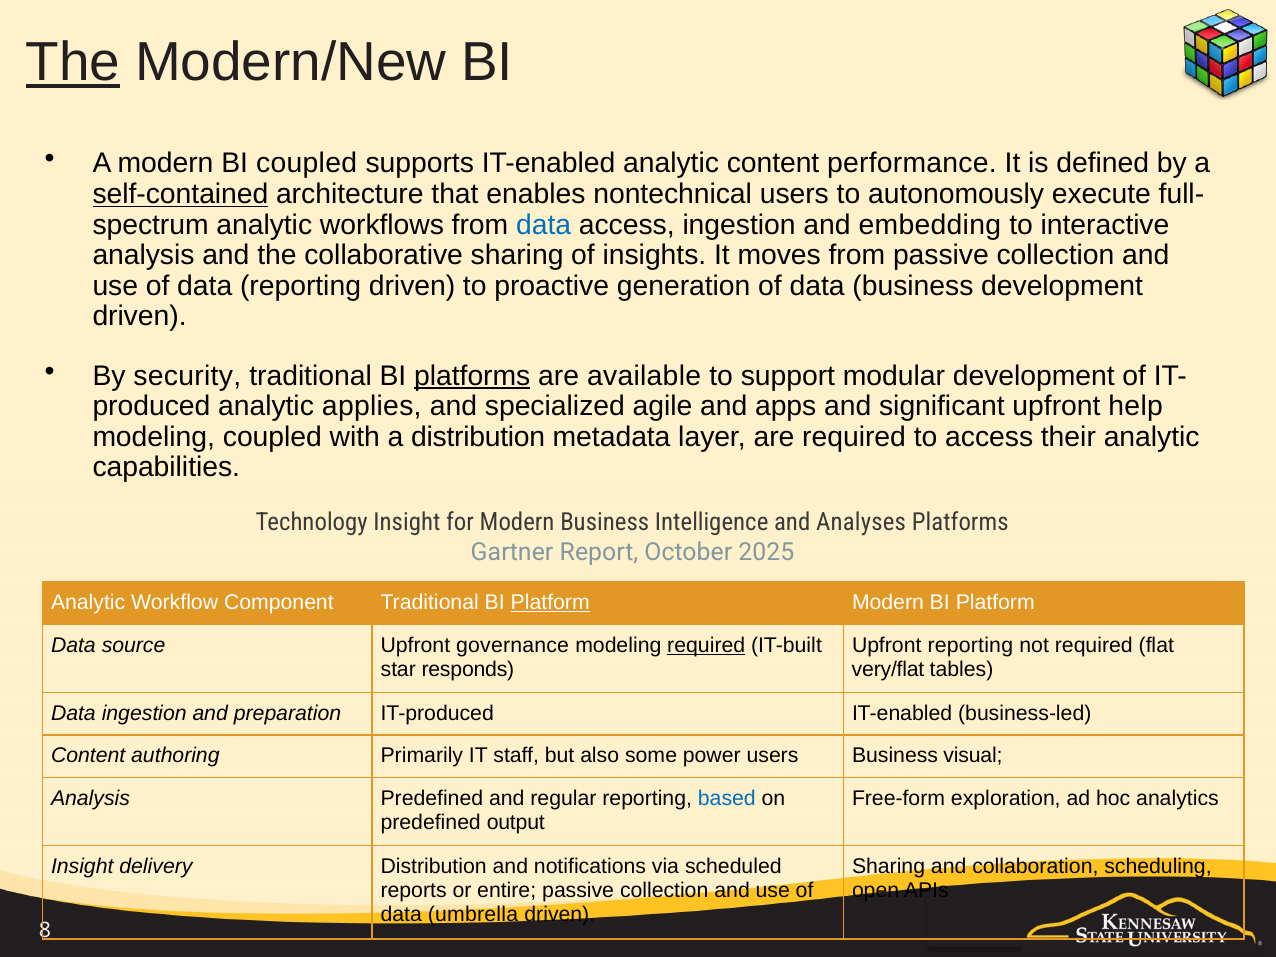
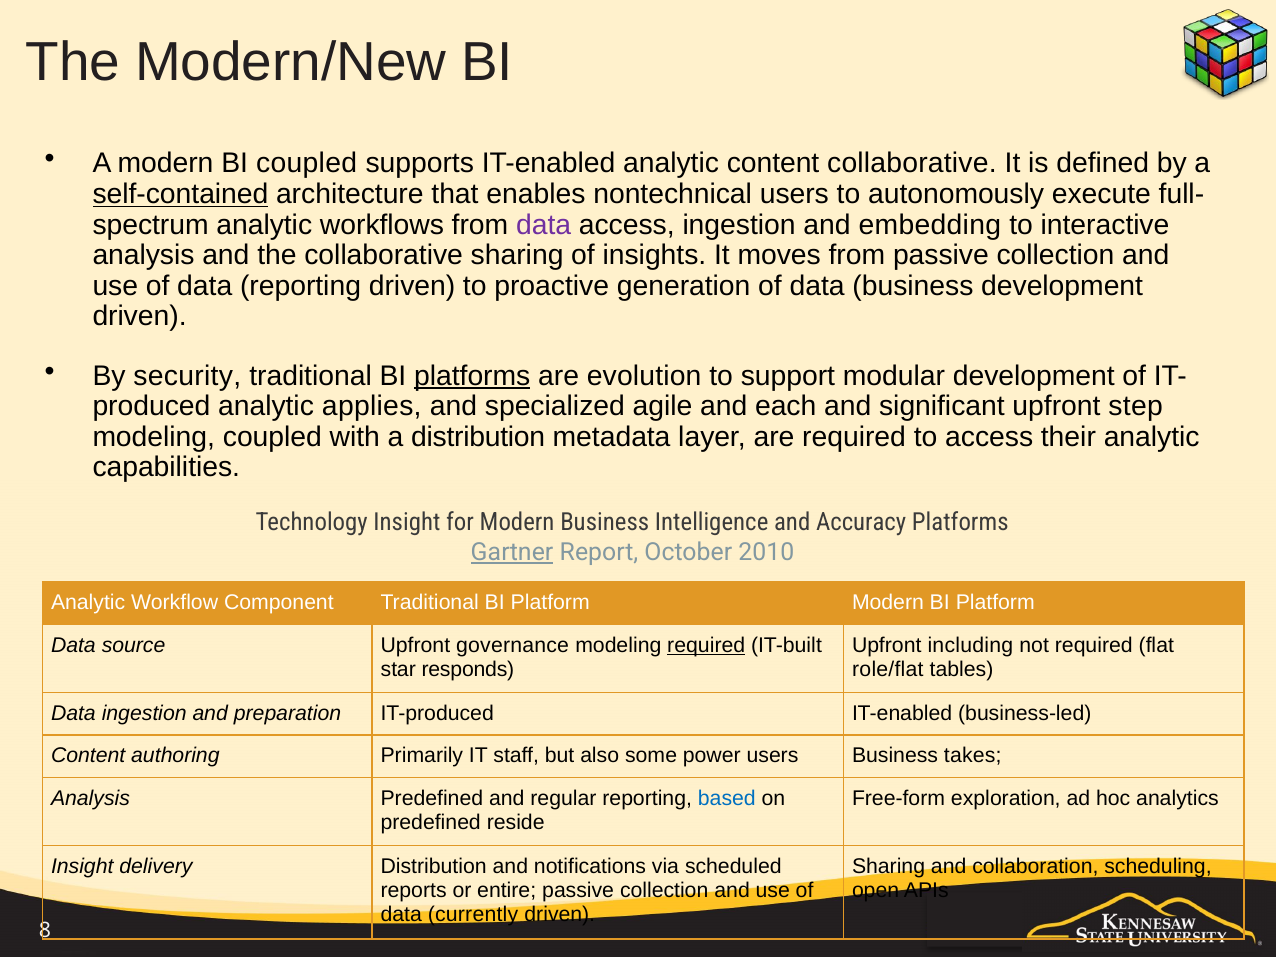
The underline: present -> none (73, 62)
content performance: performance -> collaborative (912, 164)
data colour: blue -> purple (544, 225)
available: available -> evolution (644, 376)
apps: apps -> each (786, 406)
help: help -> step (1136, 406)
Analyses: Analyses -> Accuracy (861, 523)
Gartner underline: none -> present (512, 552)
2025: 2025 -> 2010 (766, 552)
Platform underline: present -> none (550, 603)
Upfront reporting: reporting -> including (970, 645)
very/flat: very/flat -> role/flat (888, 669)
visual: visual -> takes (973, 756)
output: output -> reside (516, 822)
umbrella: umbrella -> currently (473, 914)
